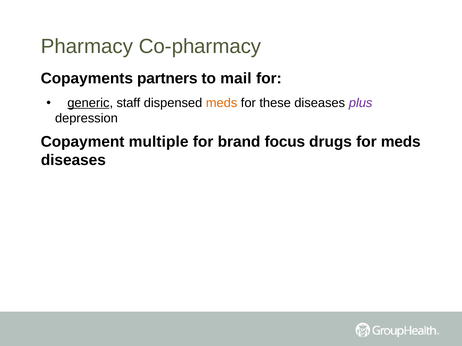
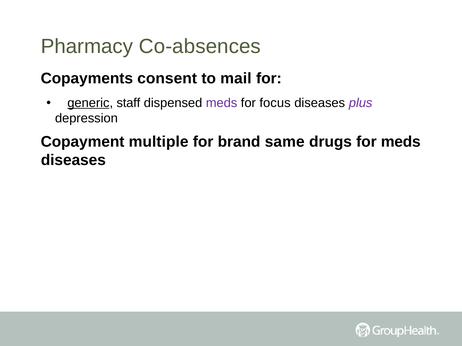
Co-pharmacy: Co-pharmacy -> Co-absences (200, 46)
partners: partners -> consent (167, 78)
meds colour: orange -> purple (222, 103)
these: these -> focus (275, 103)
focus: focus -> same (285, 142)
